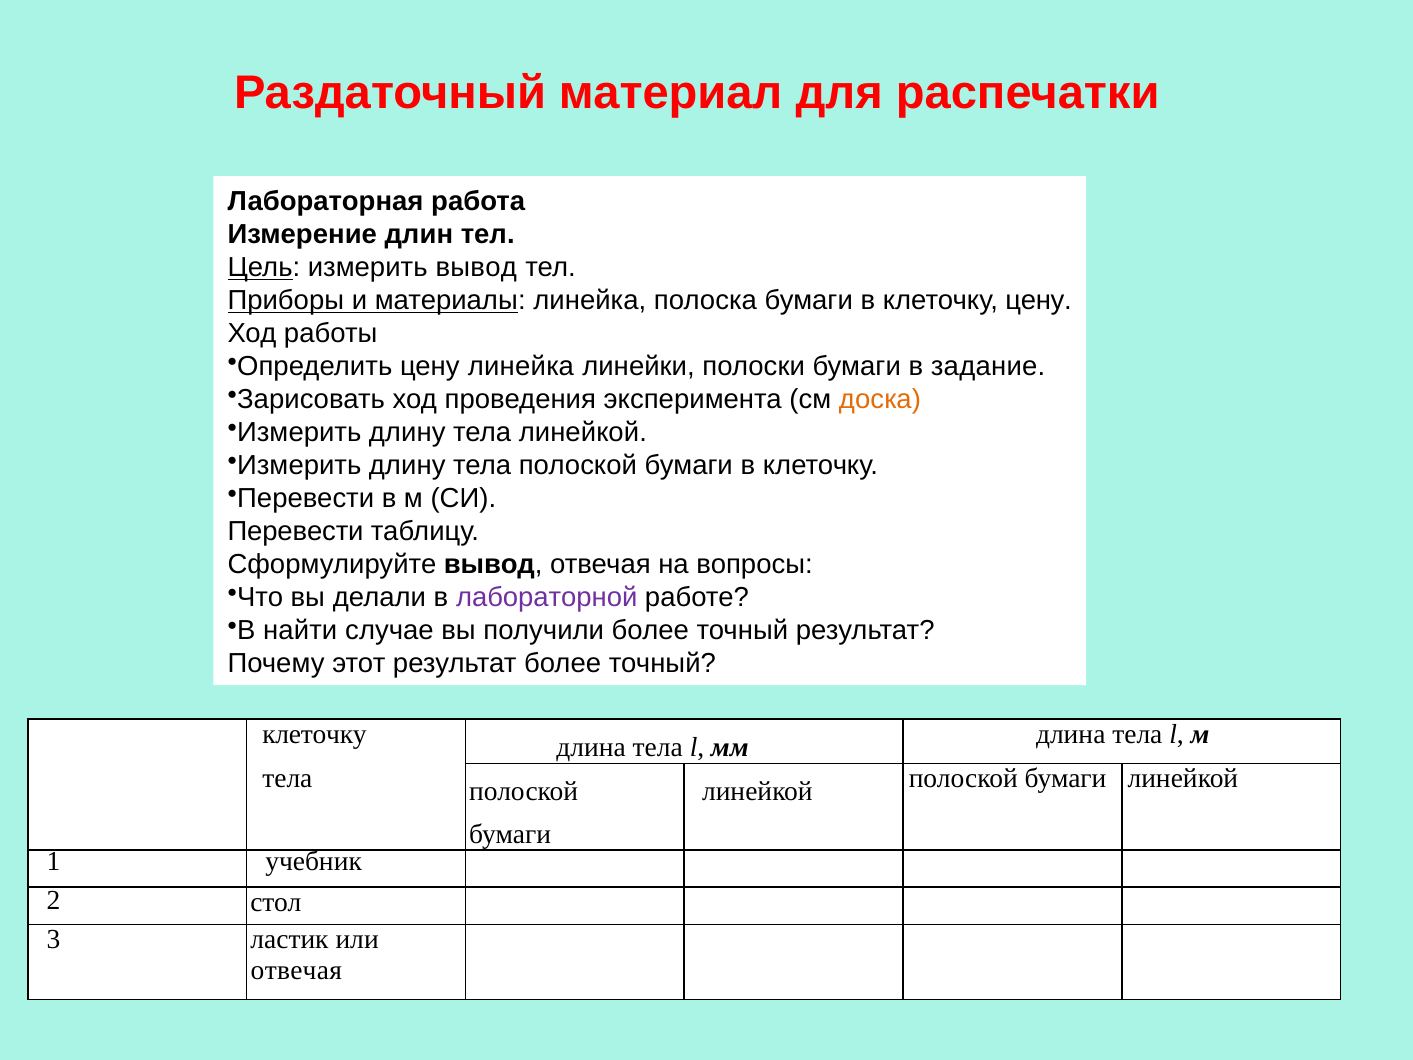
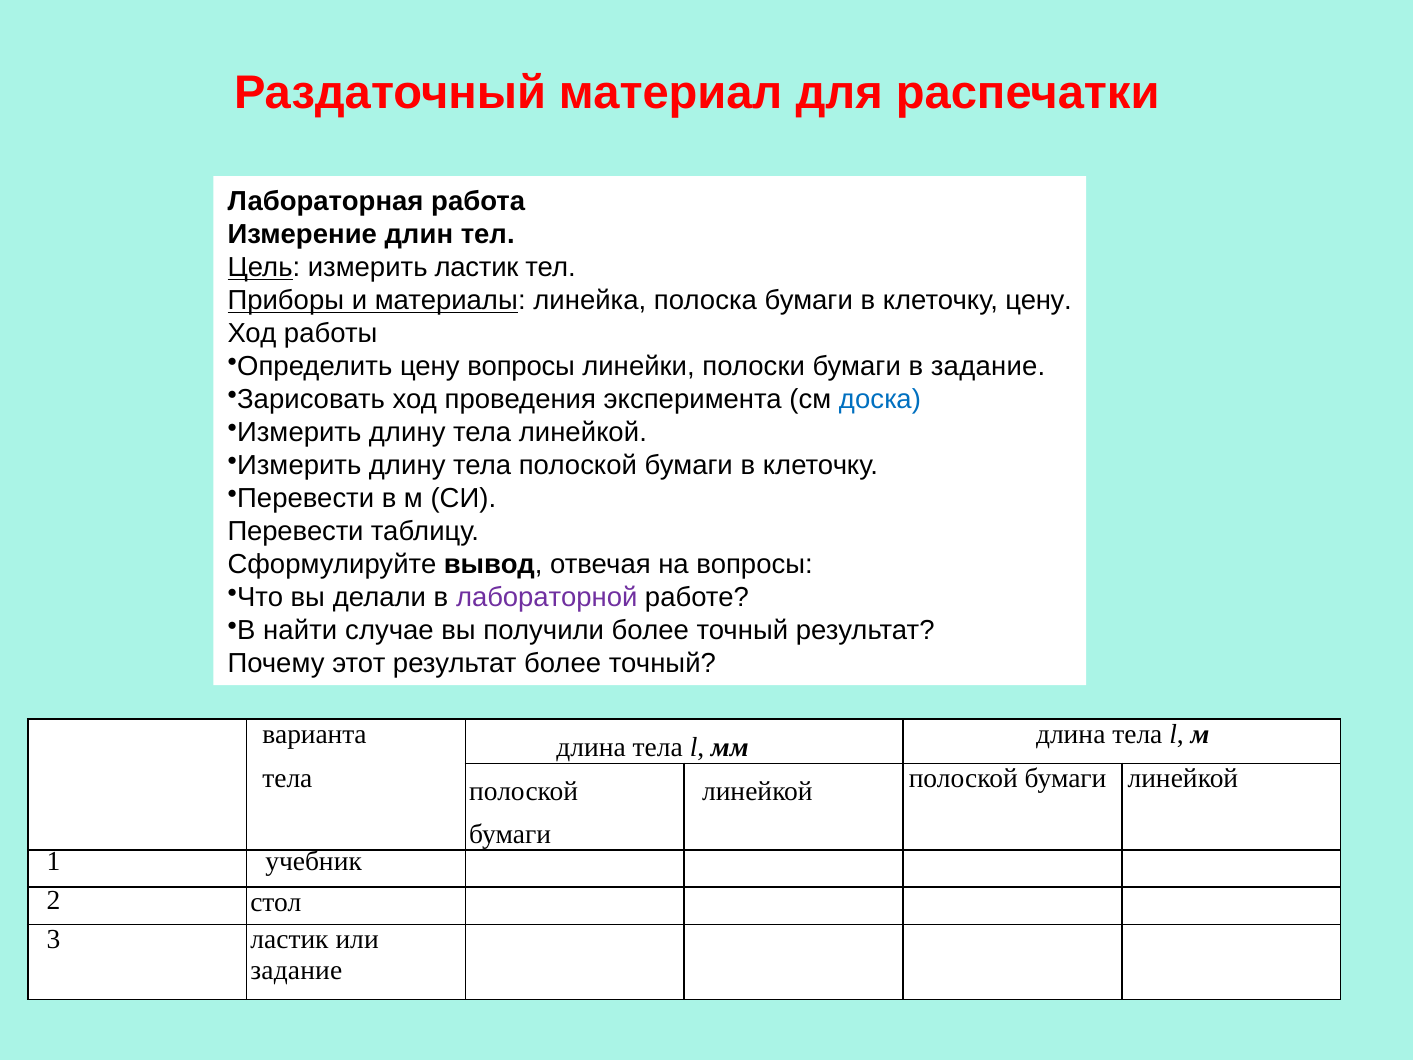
измерить вывод: вывод -> ластик (477, 267)
цену линейка: линейка -> вопросы (521, 366)
доска colour: orange -> blue (880, 399)
клеточку: клеточку -> варианта (314, 734)
отвечая: отвечая -> задание (296, 970)
